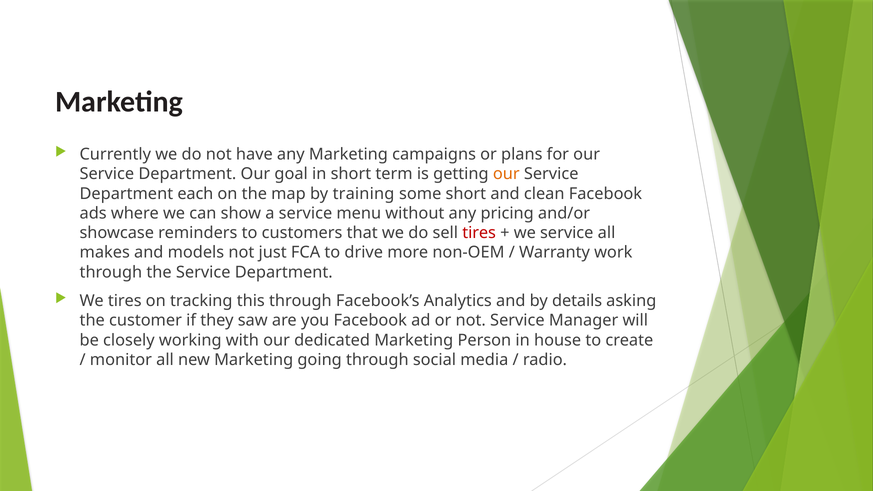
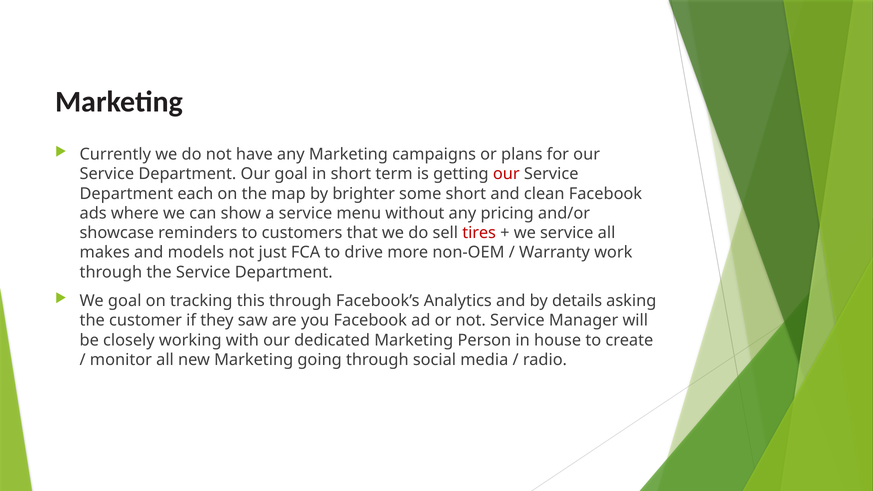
our colour: orange -> red (506, 174)
training: training -> brighter (364, 194)
We tires: tires -> goal (125, 301)
